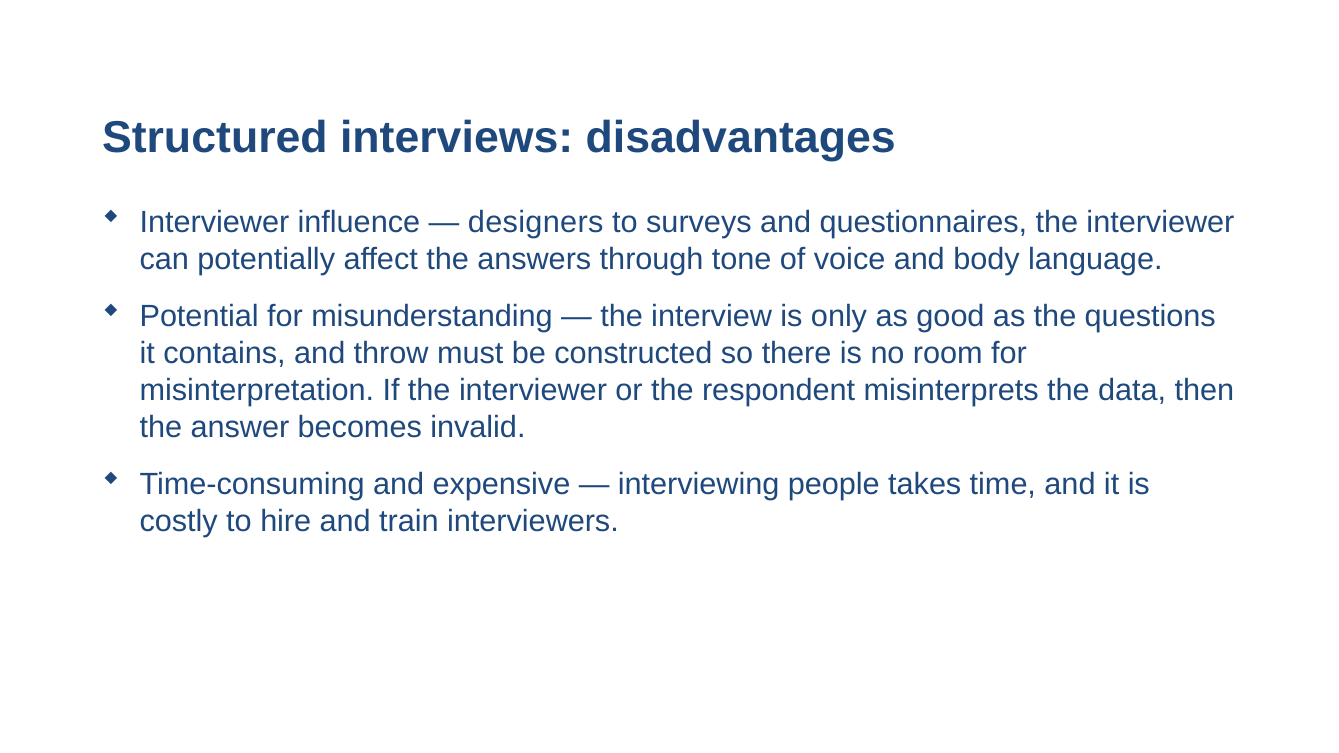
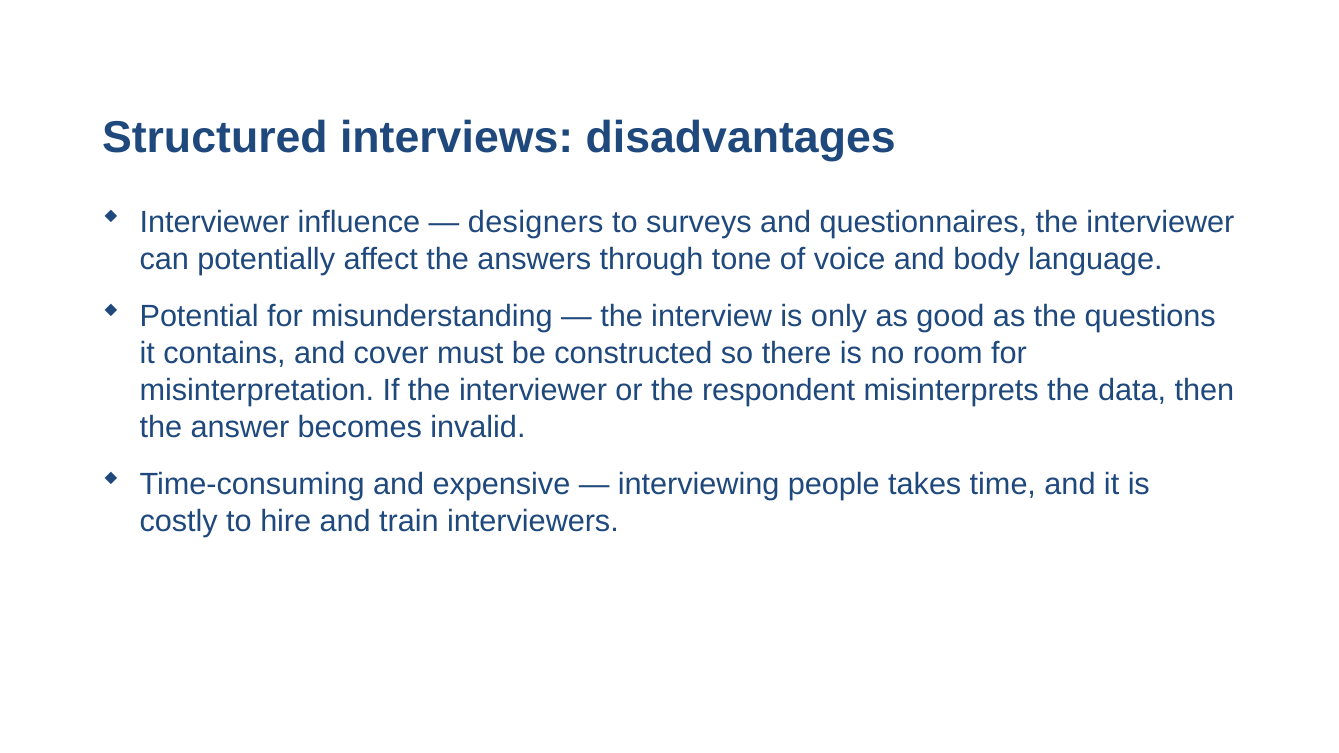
throw: throw -> cover (391, 353)
